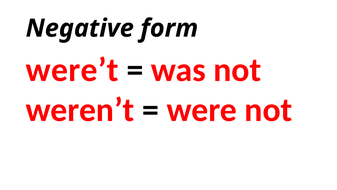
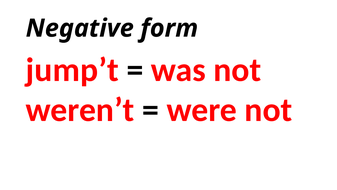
were’t: were’t -> jump’t (72, 70)
